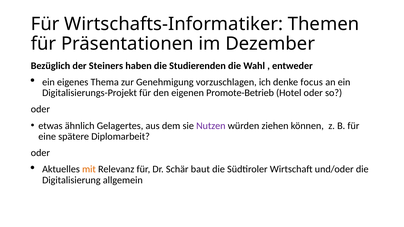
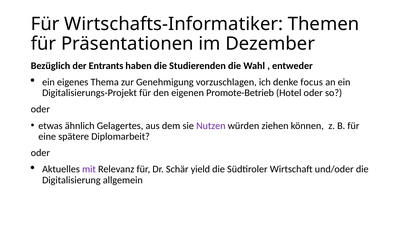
Steiners: Steiners -> Entrants (106, 66)
mit colour: orange -> purple (89, 169)
baut: baut -> yield (200, 169)
